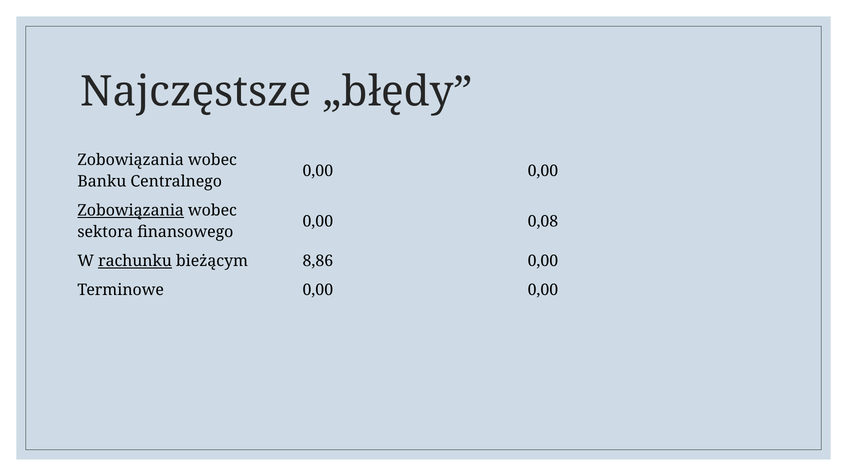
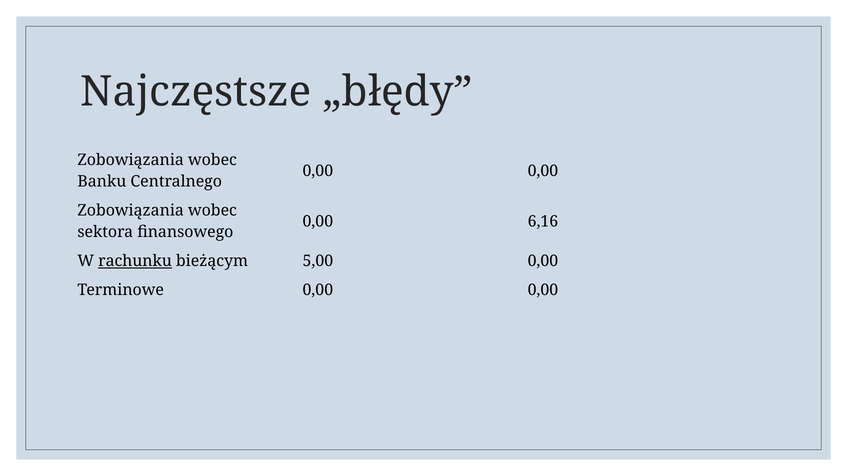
Zobowiązania underline: present -> none (131, 211)
0,08: 0,08 -> 6,16 (543, 222)
8,86: 8,86 -> 5,00 (318, 261)
